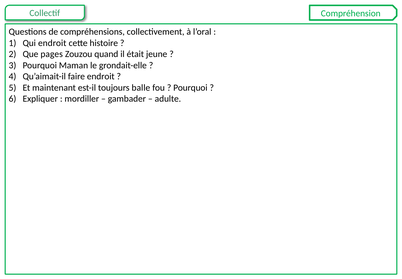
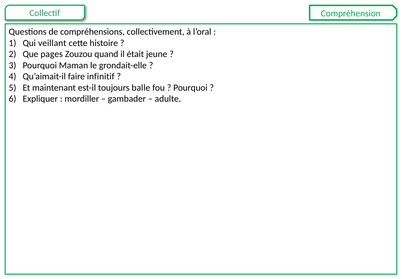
Qui endroit: endroit -> veillant (52, 43)
faire endroit: endroit -> infinitif (101, 76)
